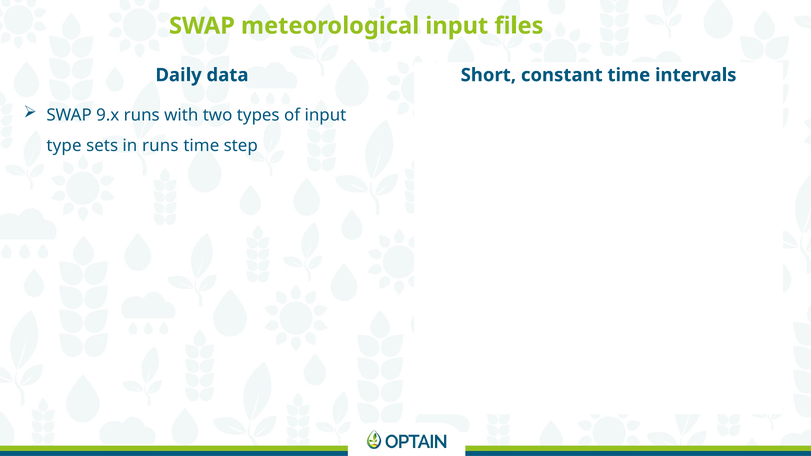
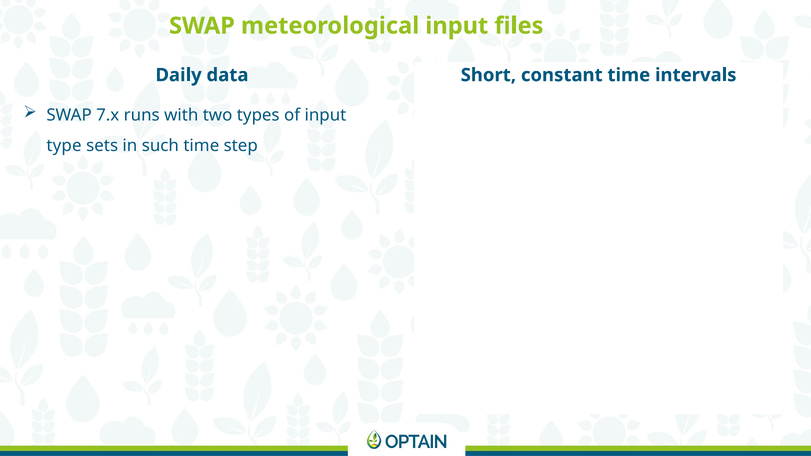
9.x: 9.x -> 7.x (108, 115)
in runs: runs -> such (160, 146)
